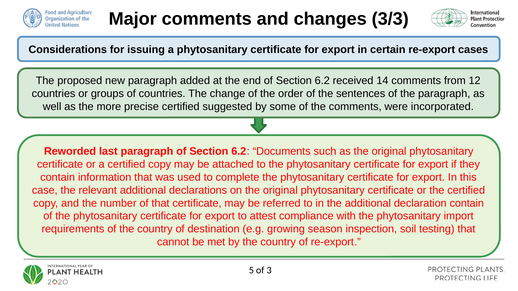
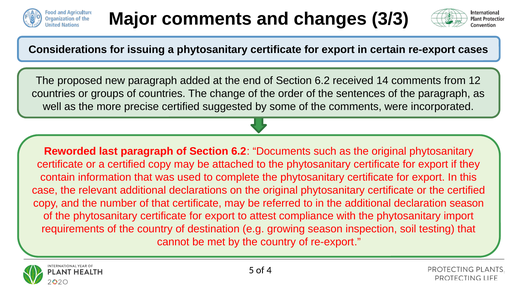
declaration contain: contain -> season (467, 203)
3: 3 -> 4 (269, 270)
